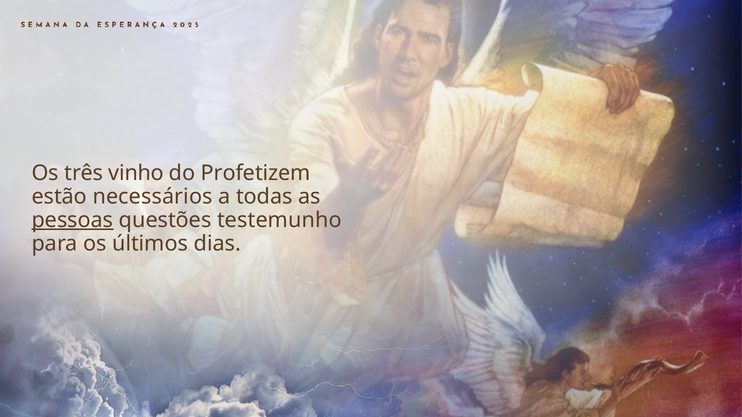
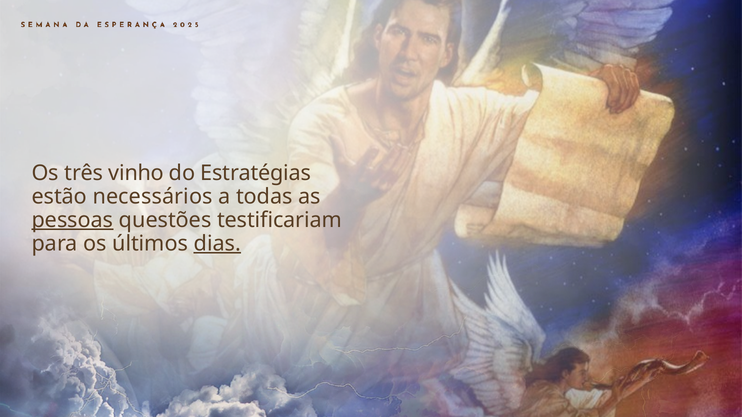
Profetizem: Profetizem -> Estratégias (256, 173)
testemunho: testemunho -> testificariam (279, 220)
dias underline: none -> present (217, 244)
